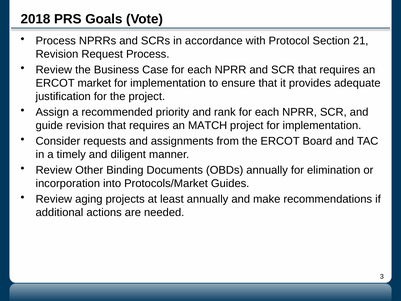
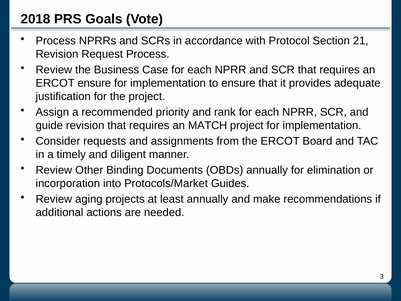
ERCOT market: market -> ensure (94, 83)
